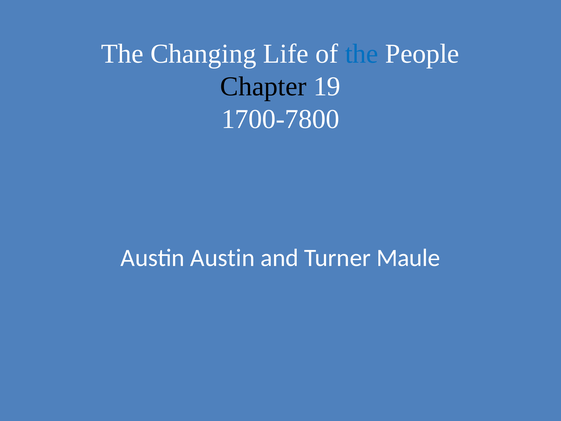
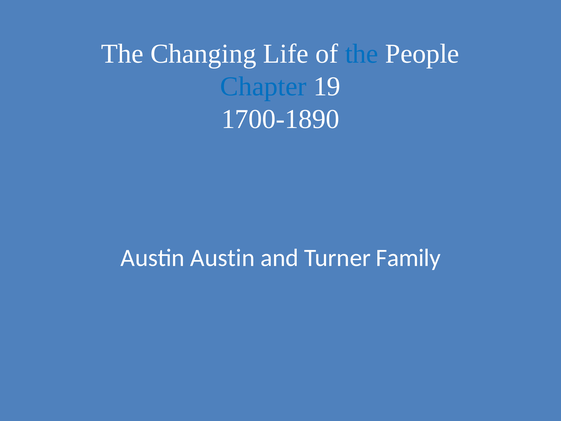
Chapter colour: black -> blue (263, 87)
1700-7800: 1700-7800 -> 1700-1890 (280, 119)
Maule: Maule -> Family (408, 258)
